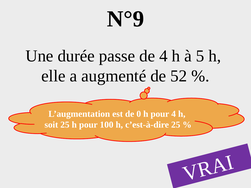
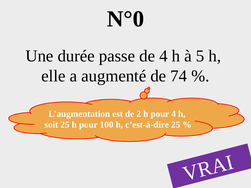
N°9: N°9 -> N°0 (125, 19)
52: 52 -> 74 (179, 76)
0: 0 -> 2 (139, 114)
